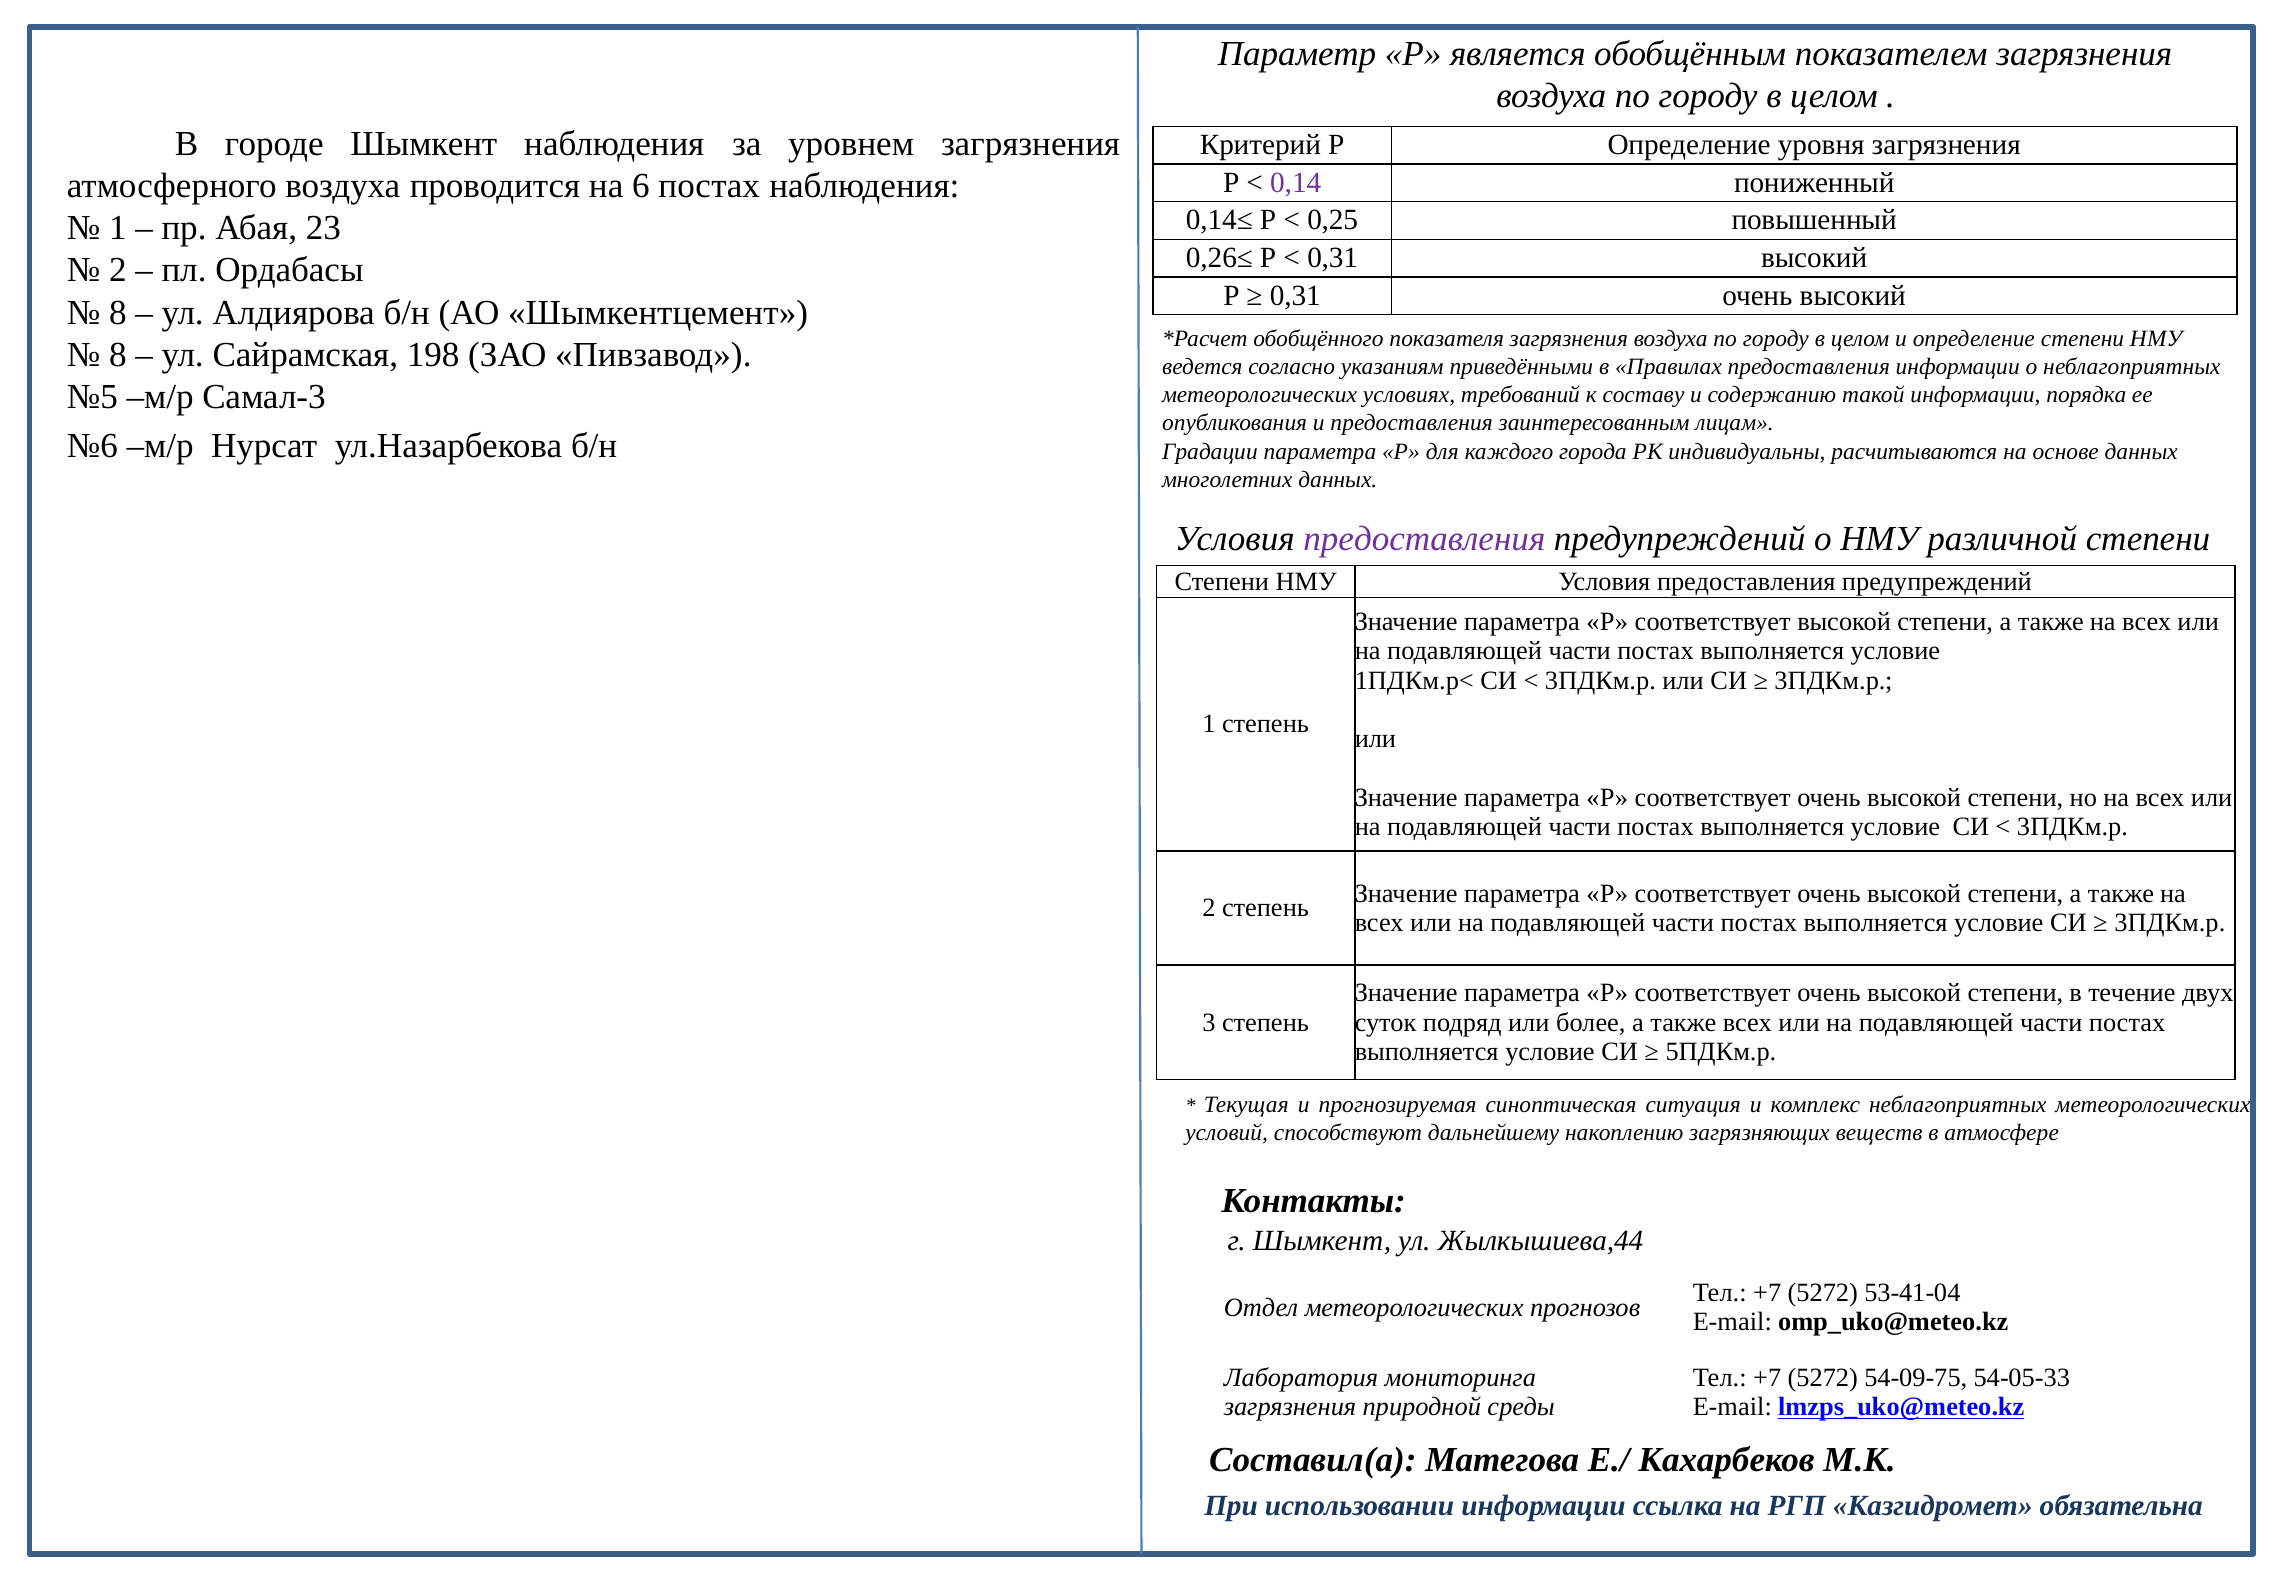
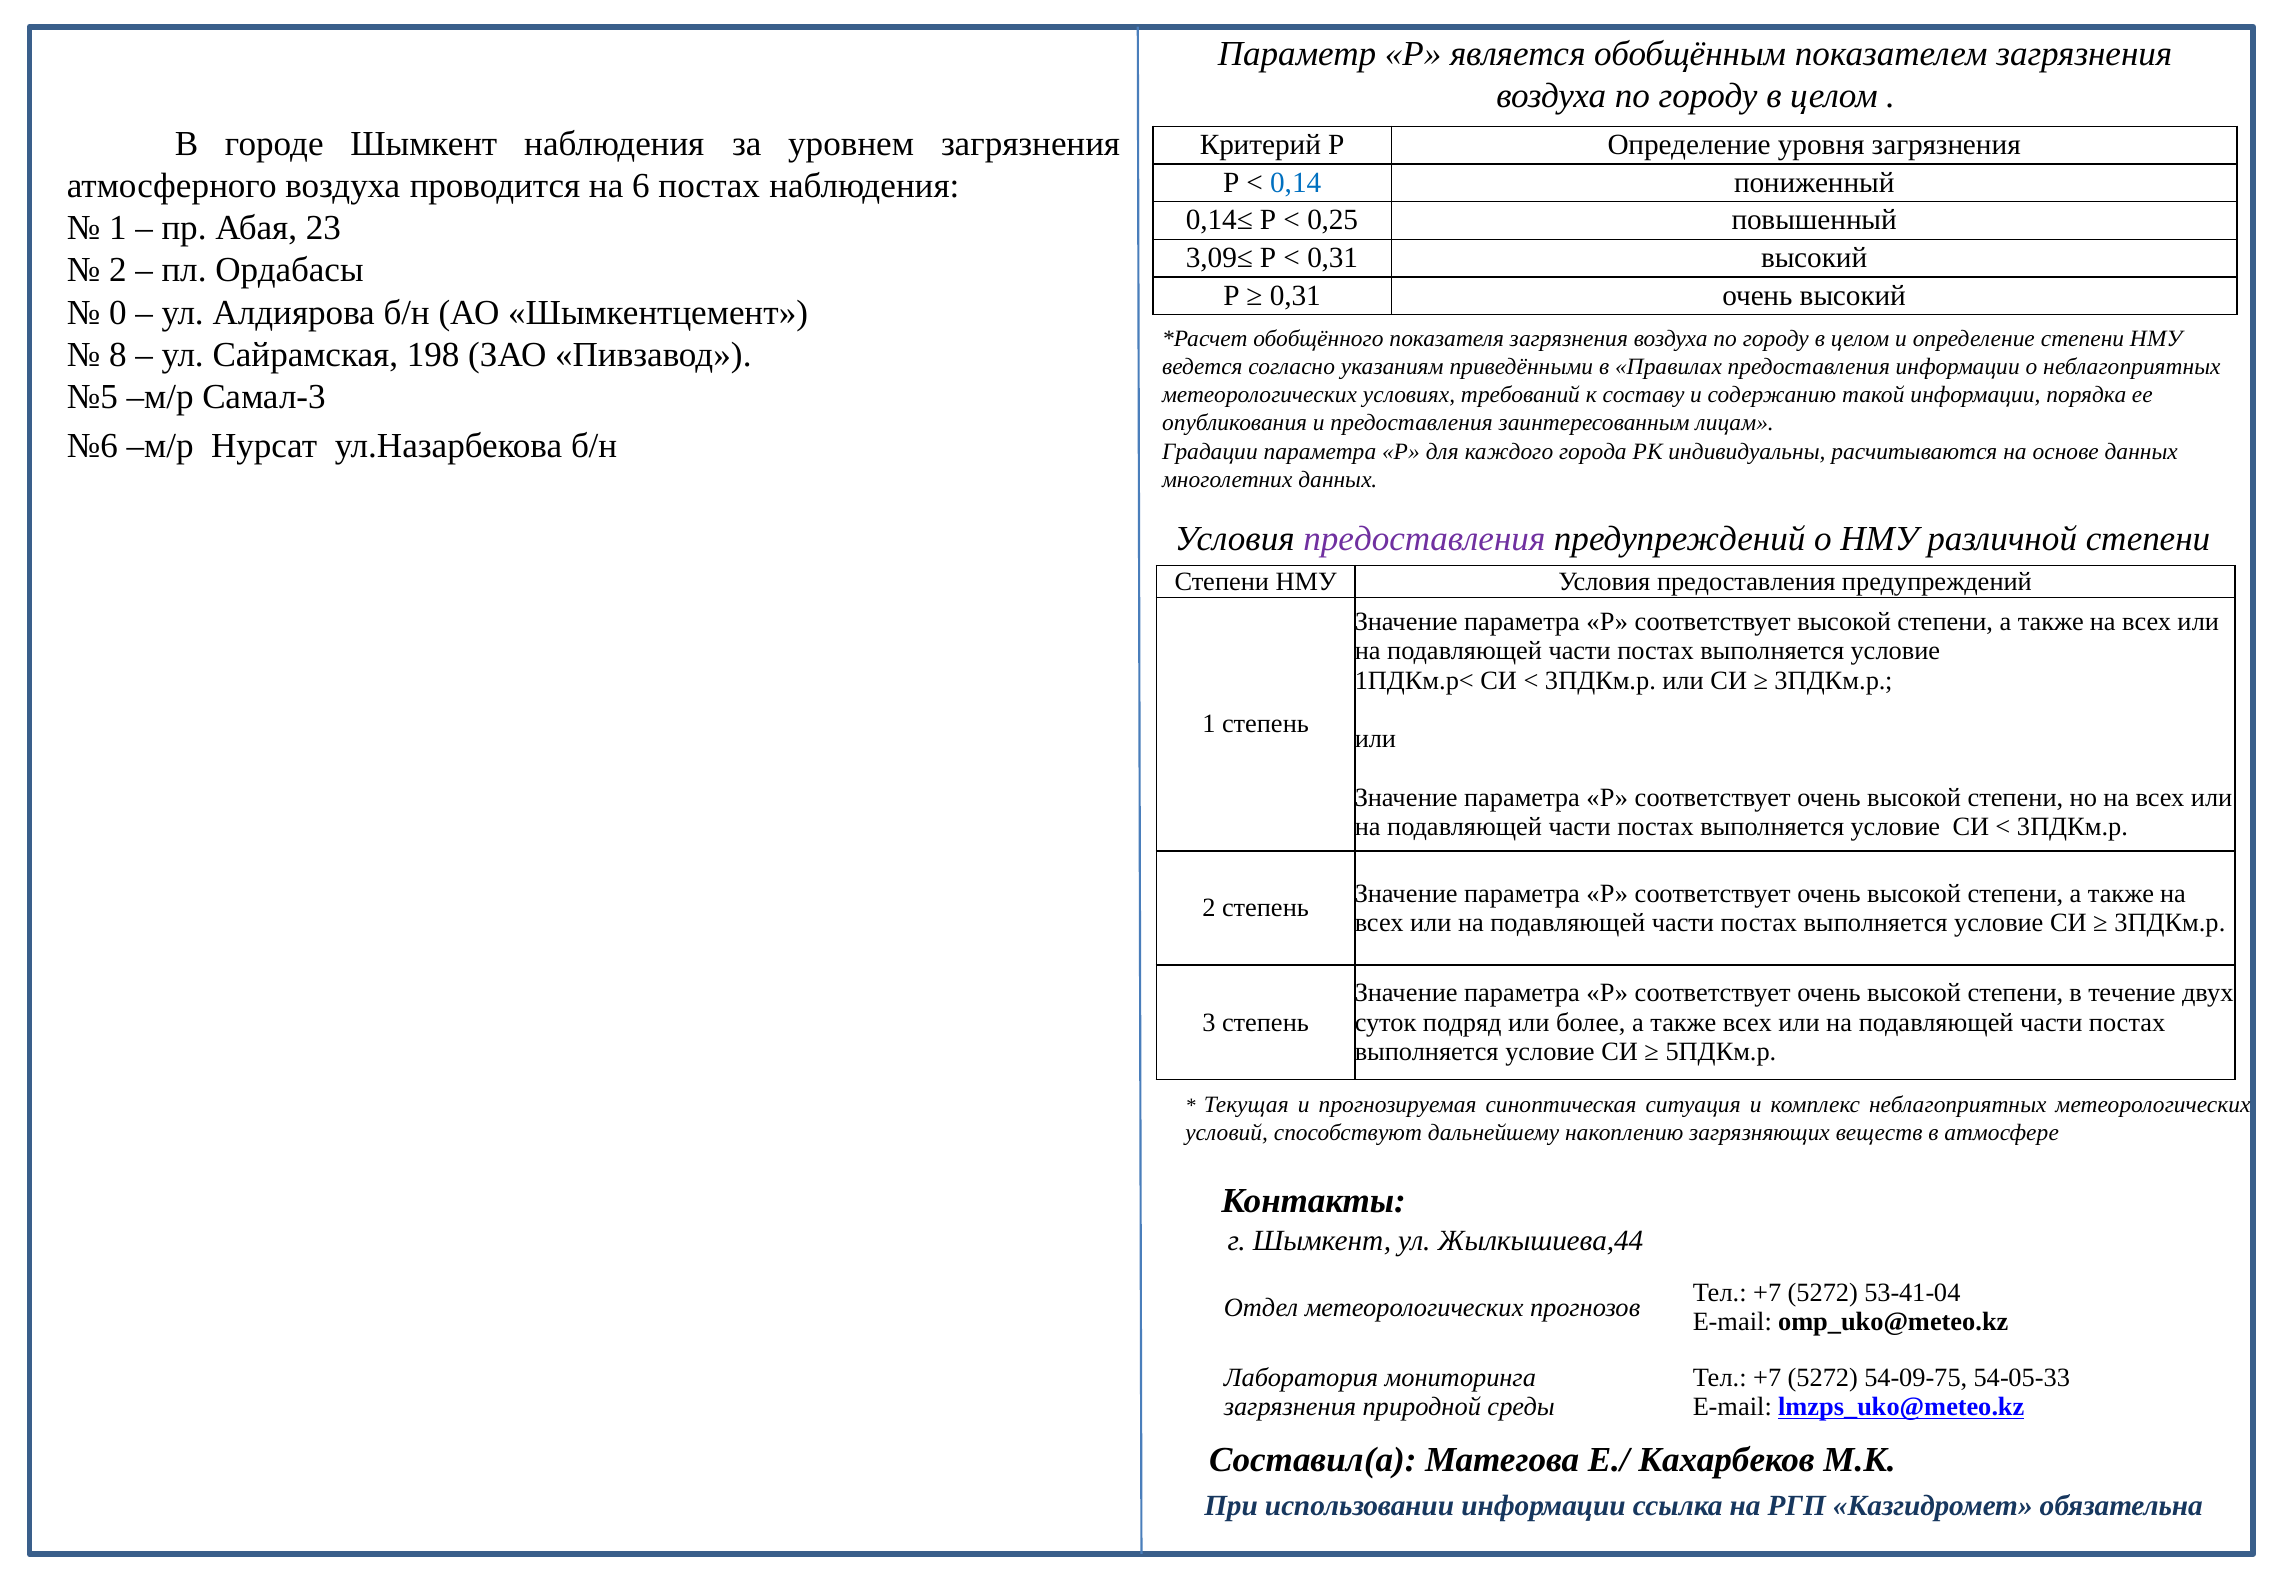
0,14 colour: purple -> blue (1296, 183)
0,26≤: 0,26≤ -> 3,09≤ (1219, 258)
8: 8 -> 0 (118, 312)
